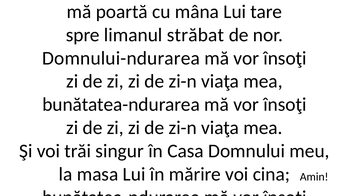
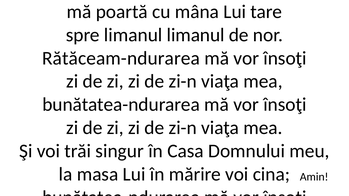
limanul străbat: străbat -> limanul (196, 35)
Domnului-ndurarea: Domnului-ndurarea -> Rătăceam-ndurarea (121, 58)
